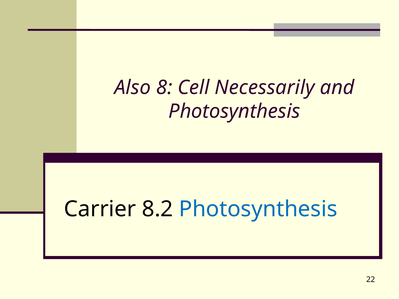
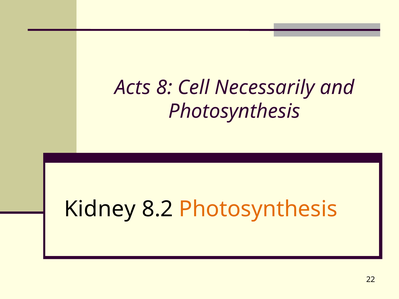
Also: Also -> Acts (133, 87)
Carrier: Carrier -> Kidney (100, 209)
Photosynthesis colour: blue -> orange (258, 209)
